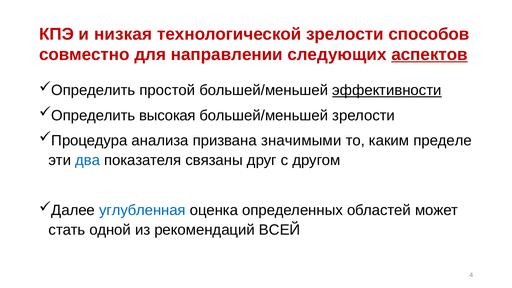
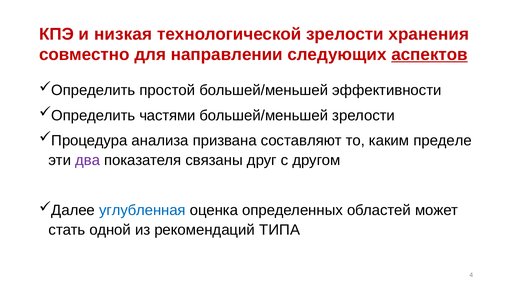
способов: способов -> хранения (429, 34)
эффективности underline: present -> none (387, 90)
высокая: высокая -> частями (167, 115)
значимыми: значимыми -> составляют (301, 140)
два colour: blue -> purple (88, 160)
ВСЕЙ: ВСЕЙ -> ТИПА (280, 230)
